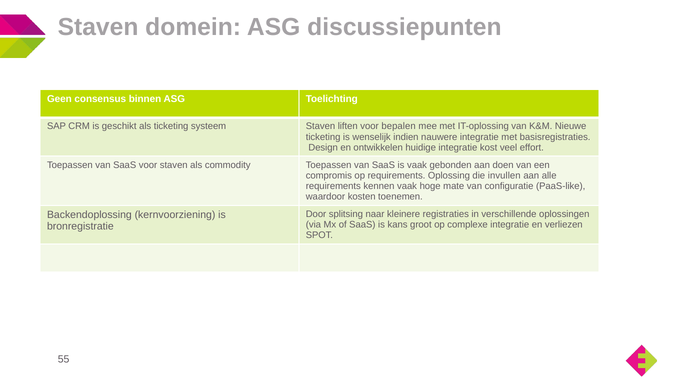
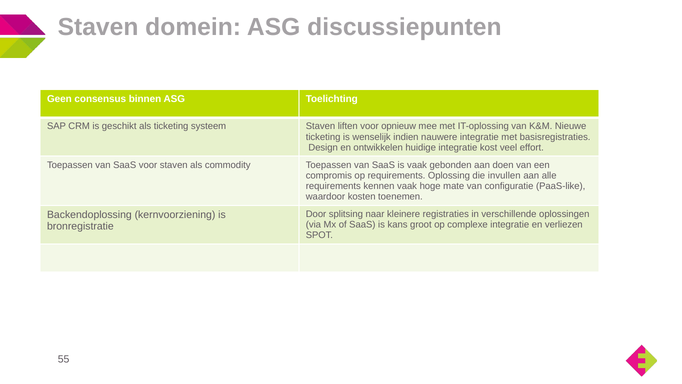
bepalen: bepalen -> opnieuw (399, 126)
